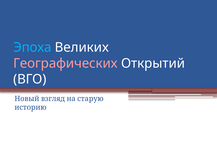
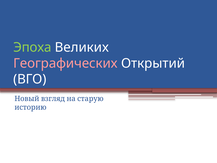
Эпоха colour: light blue -> light green (32, 47)
